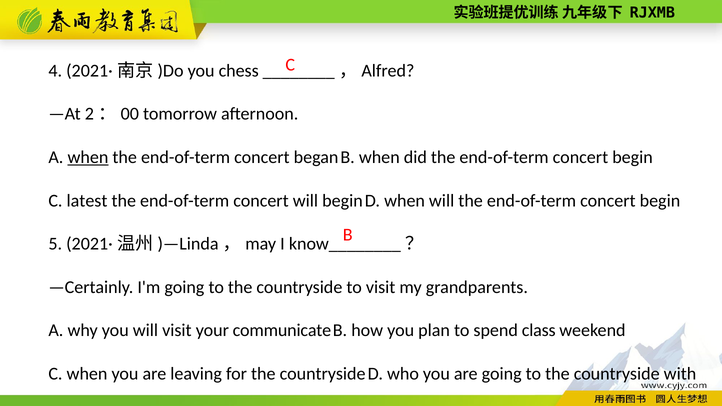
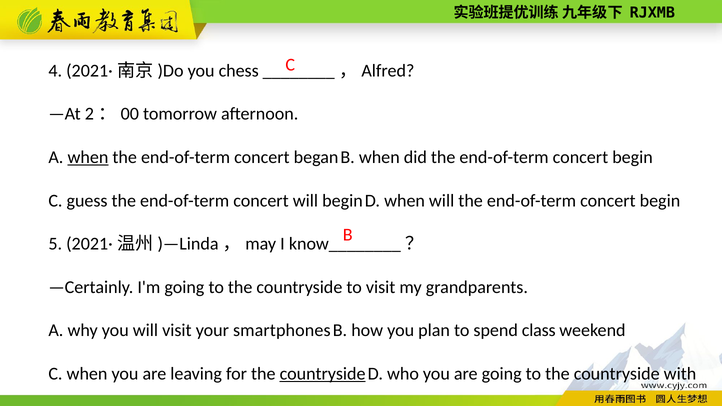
latest: latest -> guess (87, 201)
communicate: communicate -> smartphones (282, 331)
countryside underline: none -> present (323, 374)
